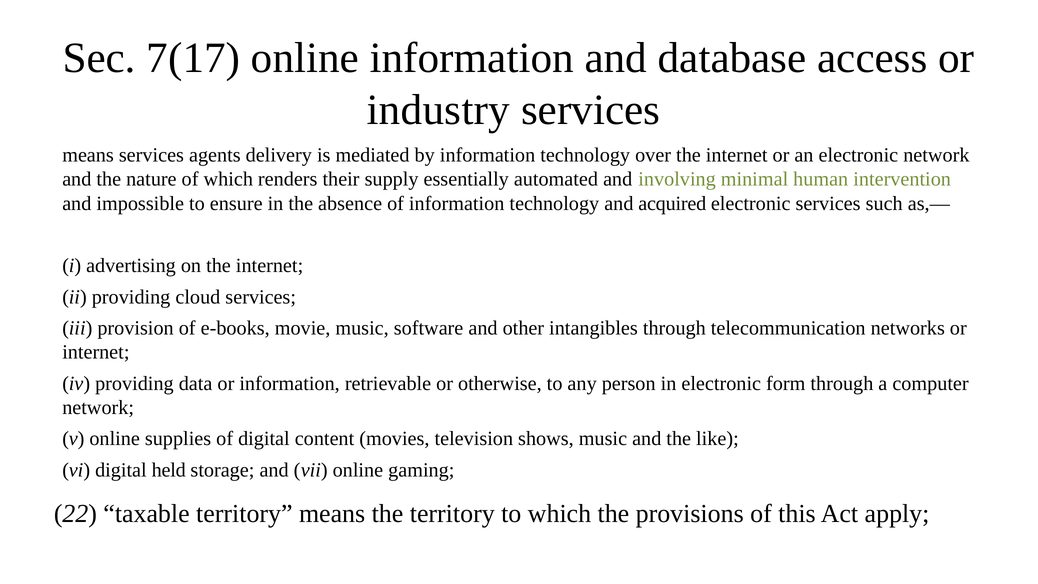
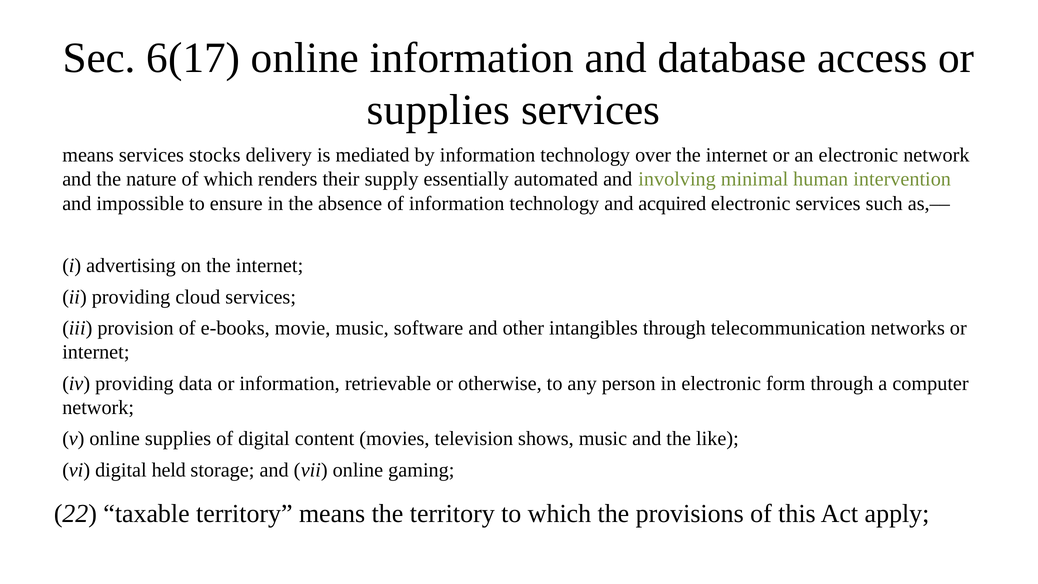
7(17: 7(17 -> 6(17 (193, 58)
industry: industry -> supplies (438, 110)
agents: agents -> stocks (215, 155)
